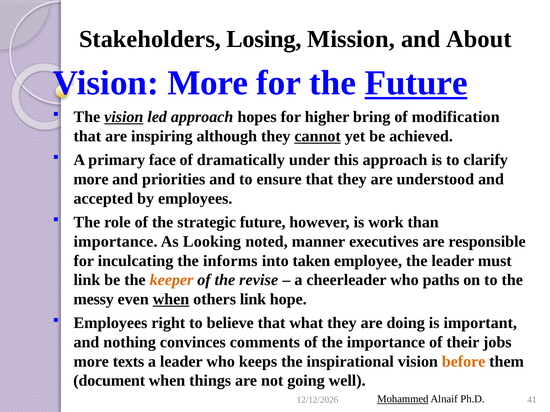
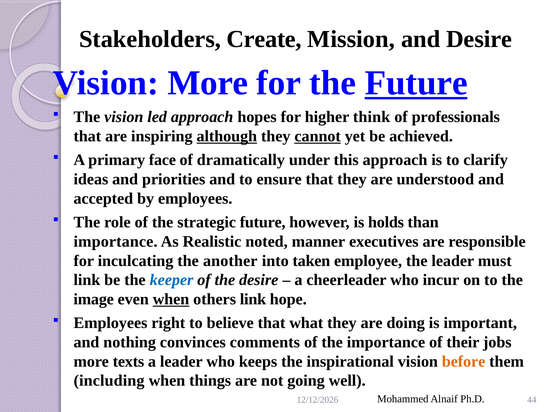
Losing: Losing -> Create (264, 39)
and About: About -> Desire (479, 39)
vision underline: present -> none (124, 117)
bring: bring -> think (372, 117)
modification: modification -> professionals (456, 117)
although underline: none -> present (227, 136)
more: more -> ideas (91, 179)
work: work -> holds (386, 223)
Looking: Looking -> Realistic (212, 242)
informs: informs -> another (230, 261)
keeper colour: orange -> blue (172, 280)
the revise: revise -> desire (259, 280)
paths: paths -> incur (441, 280)
messy: messy -> image (94, 300)
document: document -> including (109, 381)
Mohammed underline: present -> none (403, 400)
41: 41 -> 44 (532, 400)
